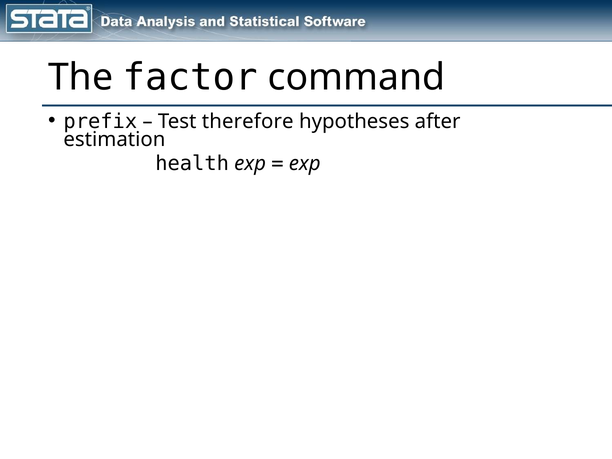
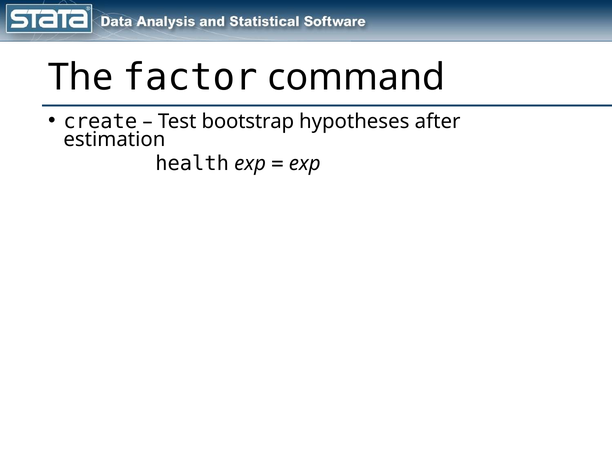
prefix: prefix -> create (100, 122)
therefore: therefore -> bootstrap (248, 122)
